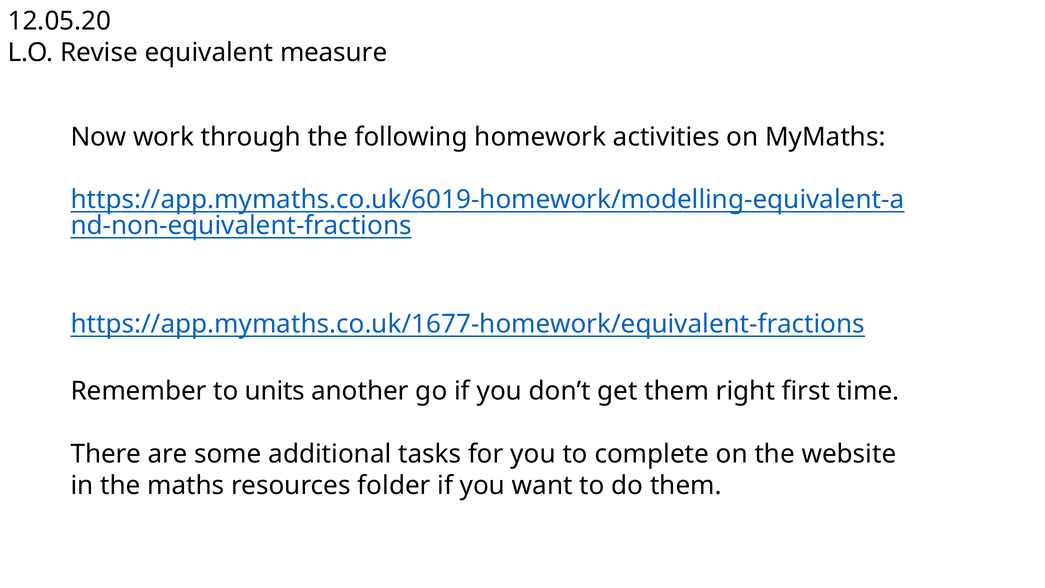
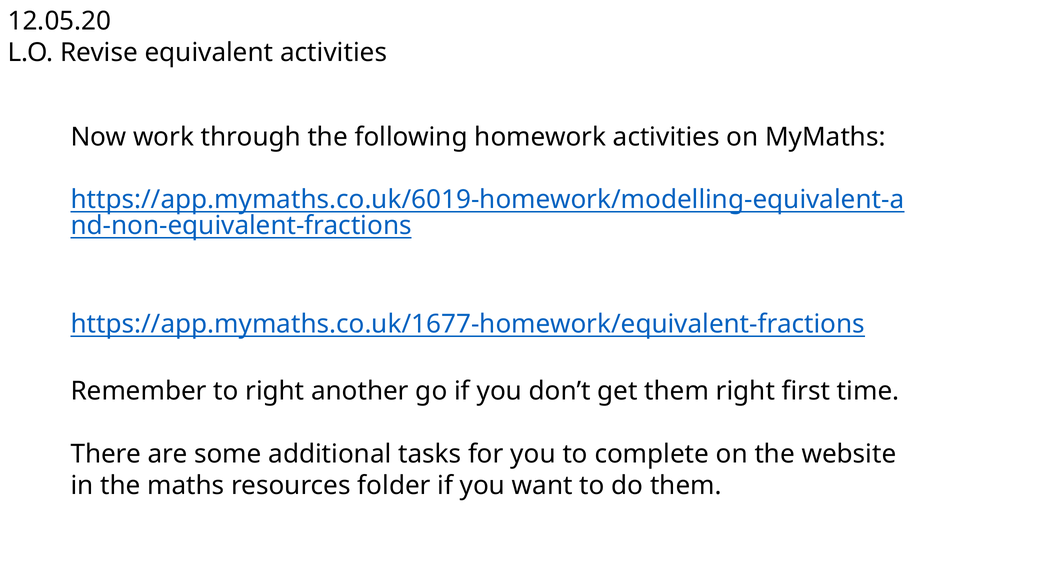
equivalent measure: measure -> activities (334, 53)
to units: units -> right (275, 391)
